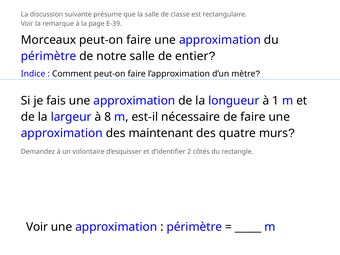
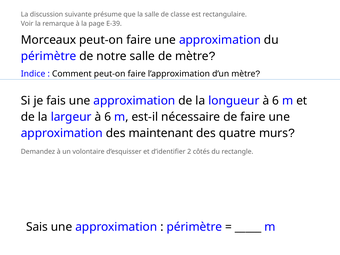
de entier: entier -> mètre (192, 56)
longueur à 1: 1 -> 6 (276, 101)
largeur à 8: 8 -> 6 (108, 117)
Voir: Voir -> Sais (37, 227)
